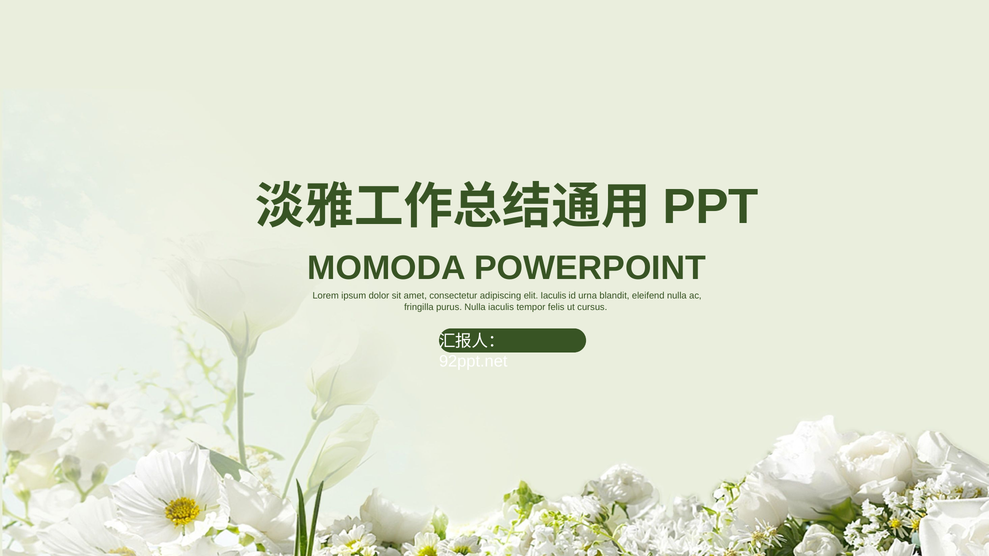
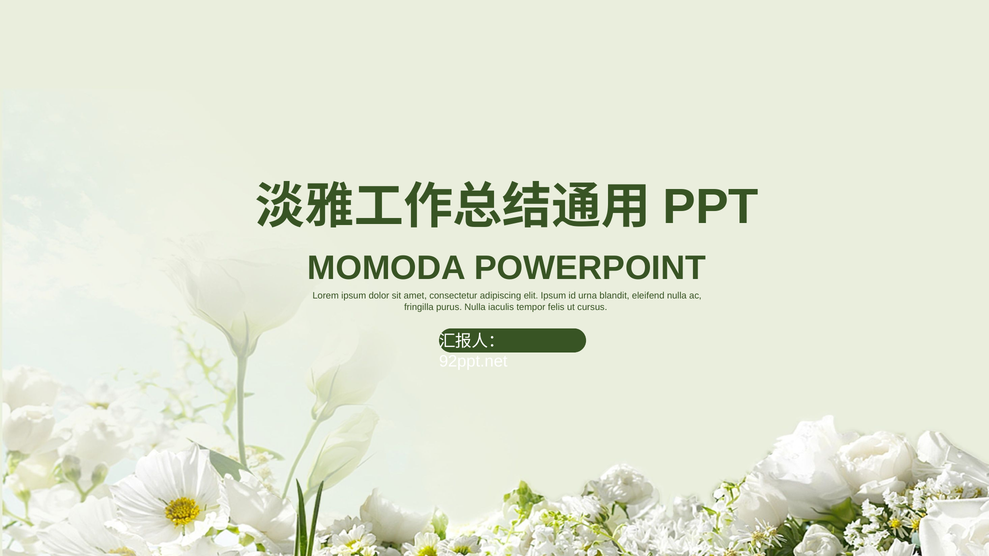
elit Iaculis: Iaculis -> Ipsum (553, 296)
